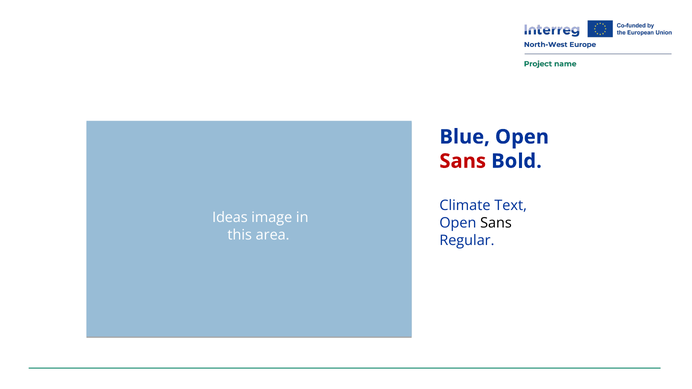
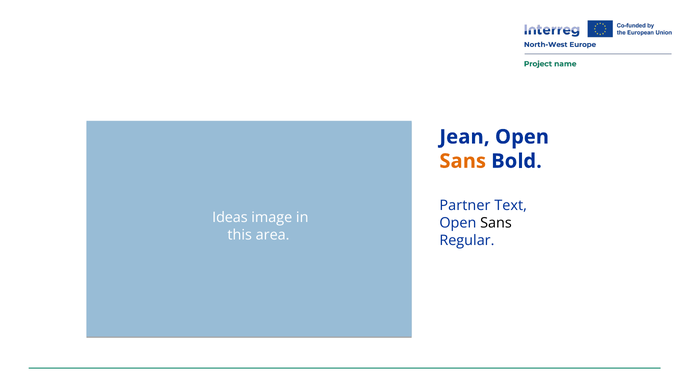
Blue: Blue -> Jean (465, 137)
Sans colour: red -> orange (463, 161)
Climate: Climate -> Partner (465, 206)
